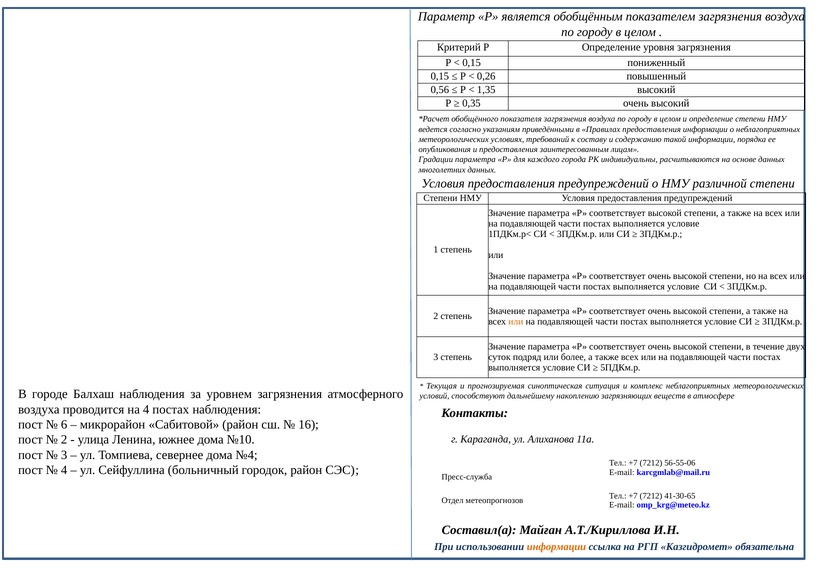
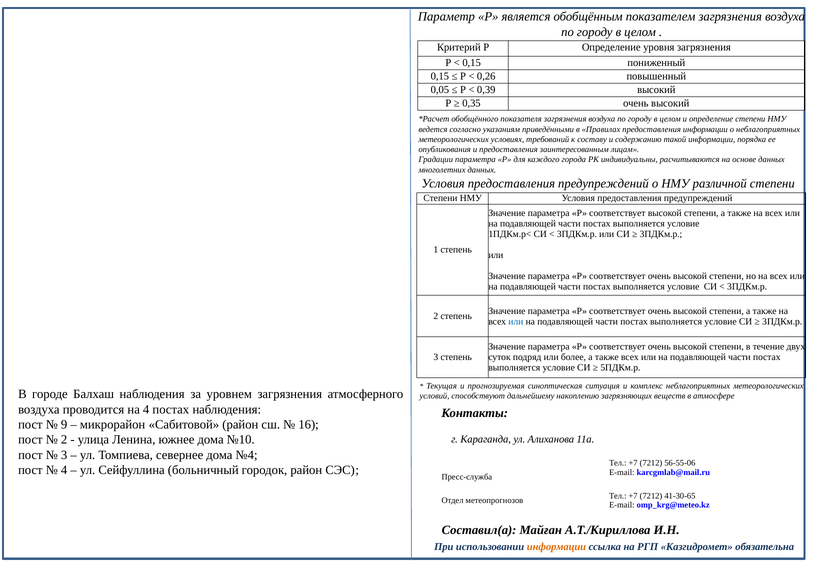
0,56: 0,56 -> 0,05 (440, 90)
1,35: 1,35 -> 0,39 (486, 90)
или colour: orange -> blue (516, 321)
6: 6 -> 9 (64, 424)
